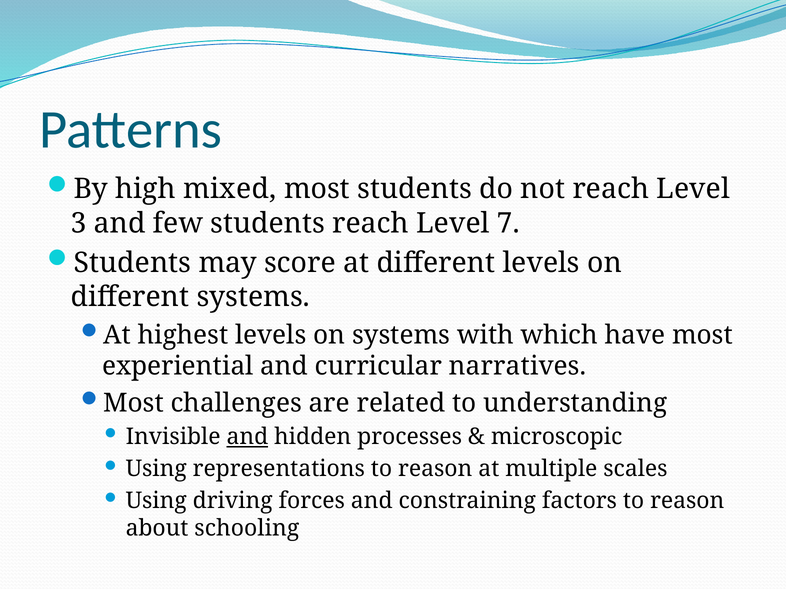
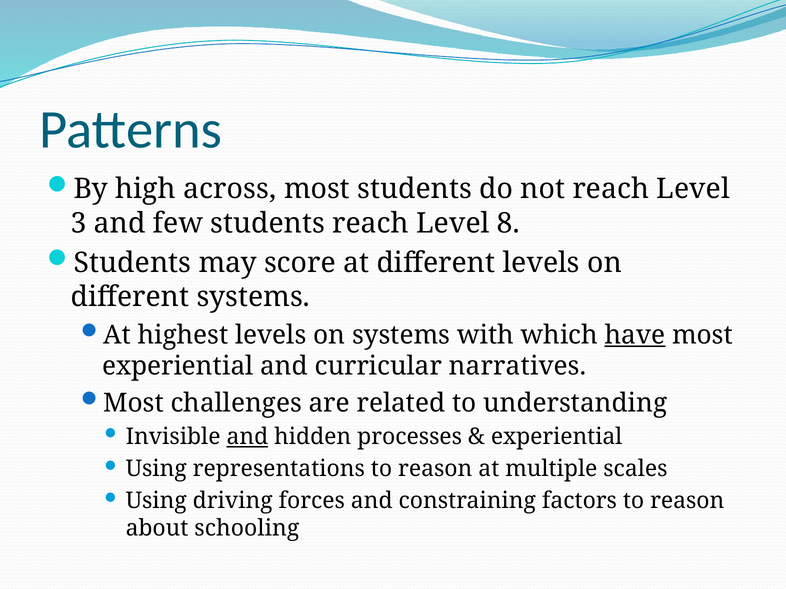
mixed: mixed -> across (230, 189)
7: 7 -> 8 (508, 223)
have underline: none -> present (635, 335)
microscopic: microscopic -> experiential (557, 437)
